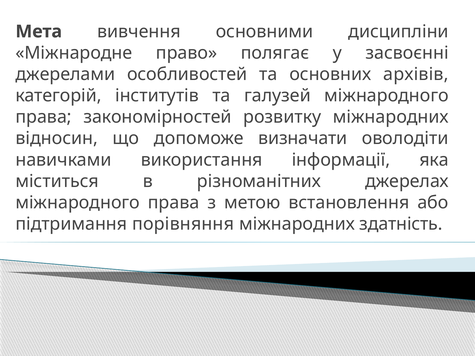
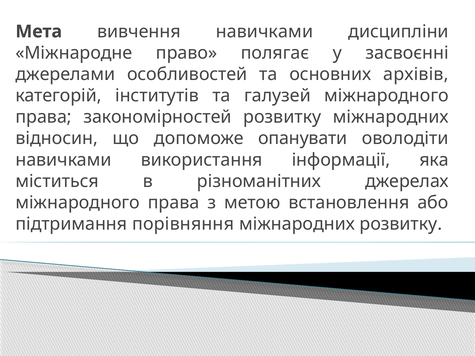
вивчення основними: основними -> навичками (264, 32)
визначати: визначати -> опанувати (303, 139)
міжнародних здатність: здатність -> розвитку (401, 224)
